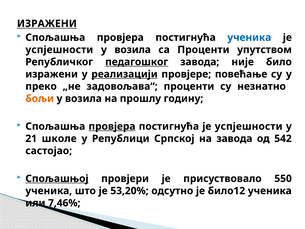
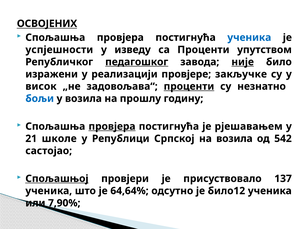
ИЗРАЖЕНИ: ИЗРАЖЕНИ -> ОСВОЈЕНИХ (47, 24)
возила: возила -> изведу (133, 50)
није underline: none -> present (243, 62)
реализацији underline: present -> none (124, 74)
повећање: повећање -> закључке (241, 74)
преко: преко -> висок (41, 86)
проценти underline: none -> present (189, 86)
бољи colour: orange -> blue (40, 98)
постигнућа је успјешности: успјешности -> рјешавањем (249, 126)
на завода: завода -> возила (234, 138)
550: 550 -> 137 (283, 178)
53,20%: 53,20% -> 64,64% (129, 191)
7,46%: 7,46% -> 7,90% (64, 203)
